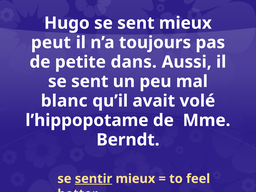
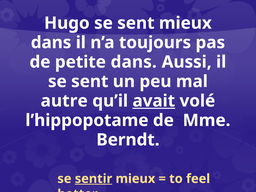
peut: peut -> dans (51, 43)
blanc: blanc -> autre (64, 101)
avait underline: none -> present (154, 101)
